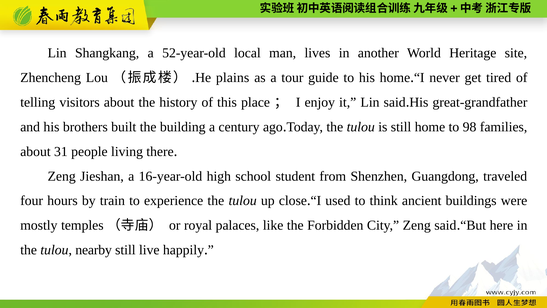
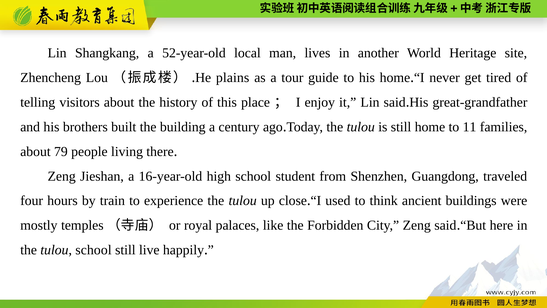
98: 98 -> 11 (470, 127)
31: 31 -> 79 (61, 151)
tulou nearby: nearby -> school (93, 250)
